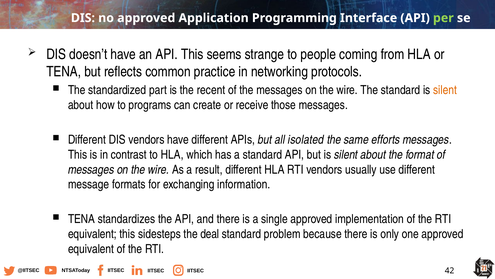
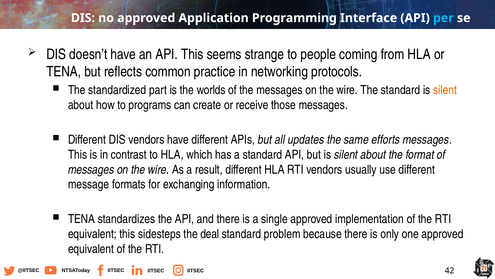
per colour: light green -> light blue (443, 18)
recent: recent -> worlds (211, 90)
isolated: isolated -> updates (306, 140)
